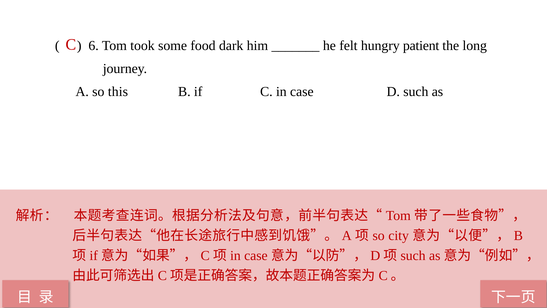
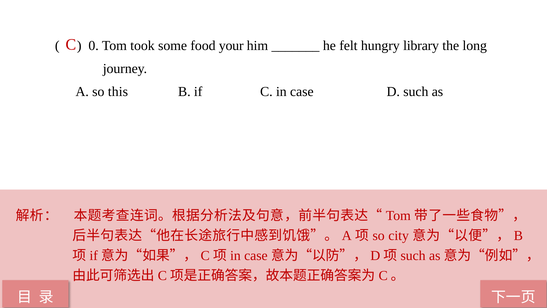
6: 6 -> 0 (94, 46)
dark: dark -> your (231, 46)
patient: patient -> library (421, 46)
